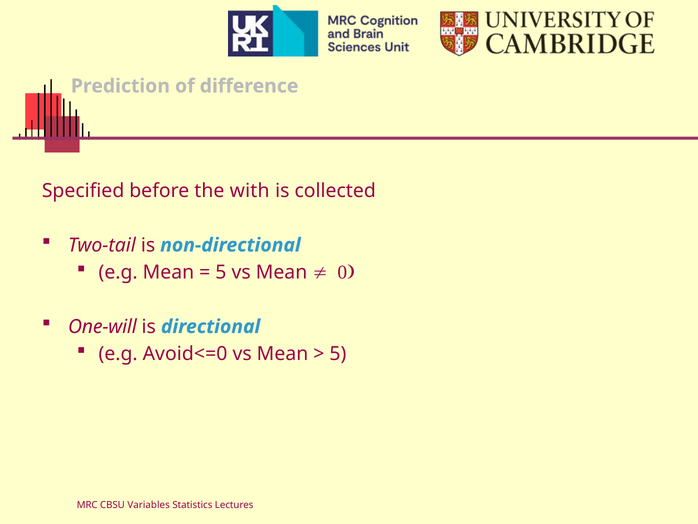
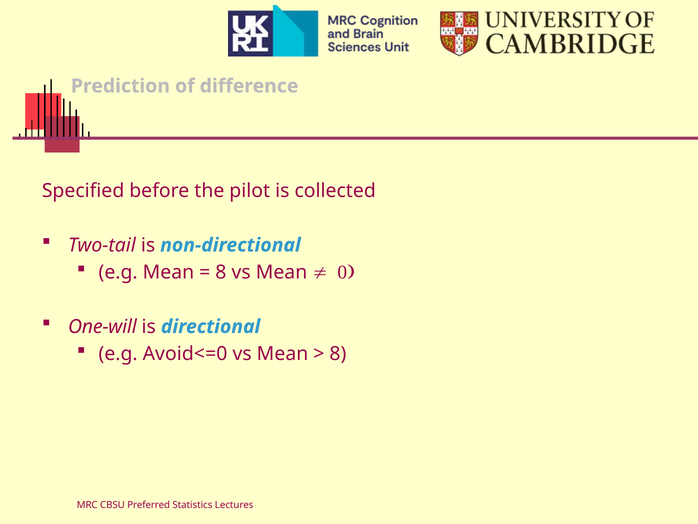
with: with -> pilot (250, 191)
5: 5 -> 8 (221, 272)
5: 5 -> 8 (338, 354)
Variables: Variables -> Preferred (149, 504)
